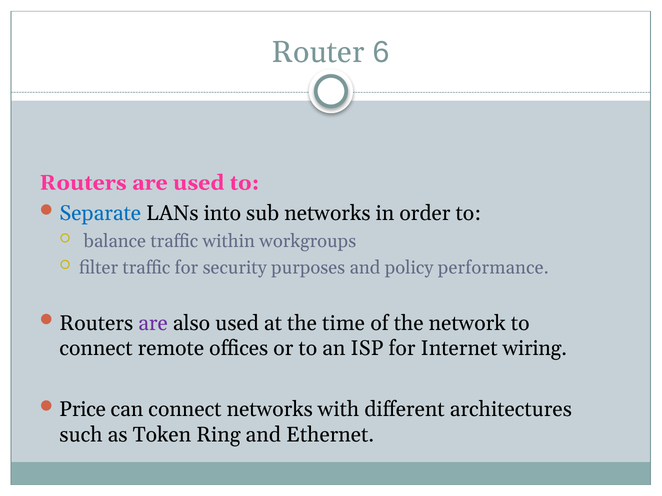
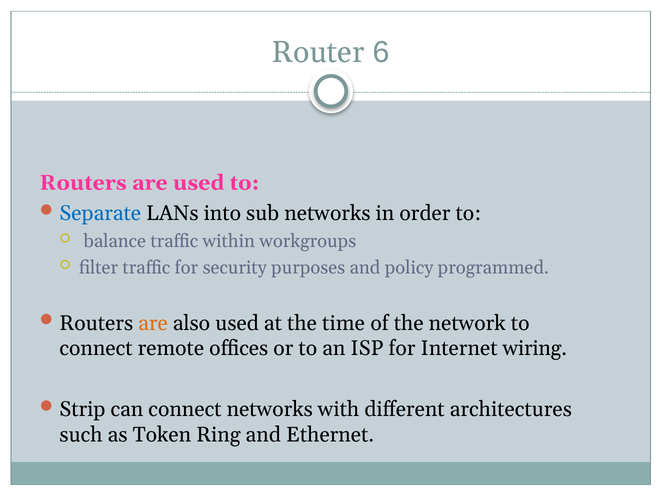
performance: performance -> programmed (493, 268)
are colour: purple -> orange (153, 323)
Price: Price -> Strip (82, 410)
